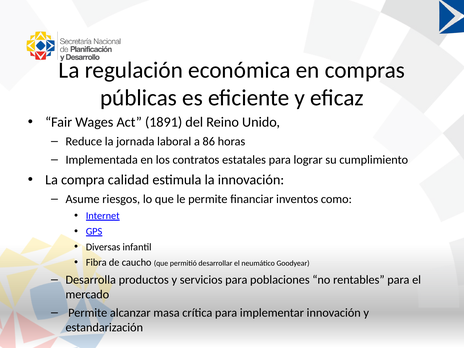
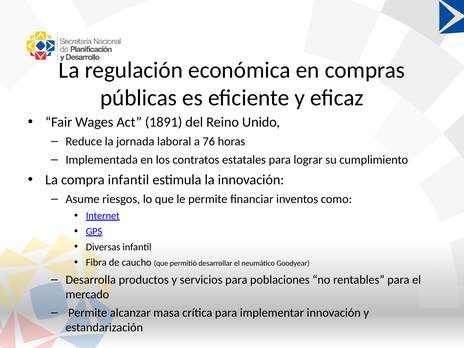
86: 86 -> 76 (209, 141)
compra calidad: calidad -> infantil (128, 180)
